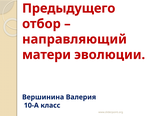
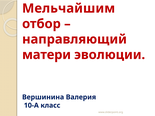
Предыдущего: Предыдущего -> Мельчайшим (69, 8)
